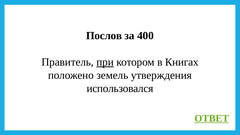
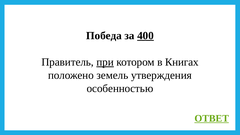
Послов: Послов -> Победа (104, 36)
400 underline: none -> present (145, 36)
использовался: использовался -> особенностью (120, 88)
